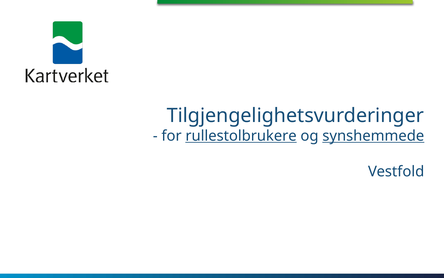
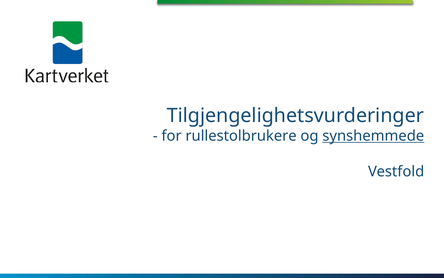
rullestolbrukere underline: present -> none (241, 136)
